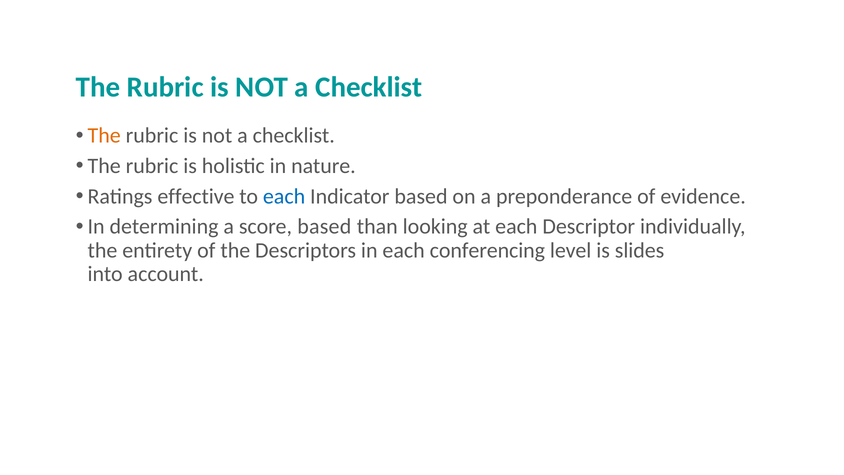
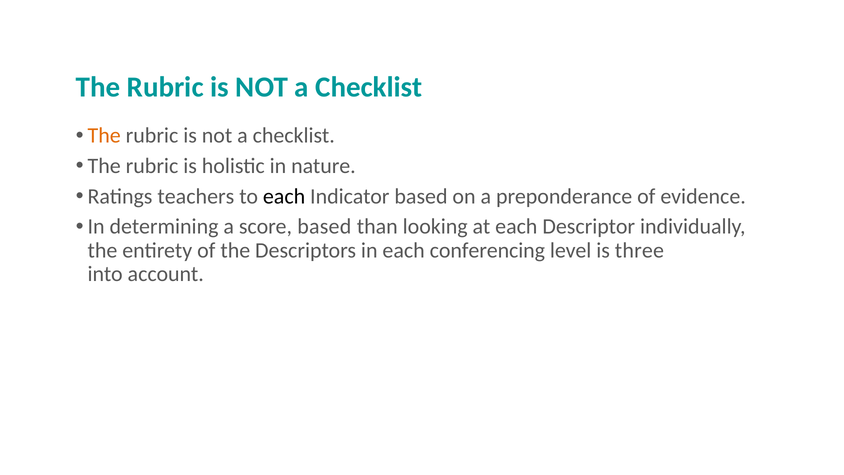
effective: effective -> teachers (196, 196)
each colour: blue -> black (284, 196)
slides: slides -> three (639, 250)
